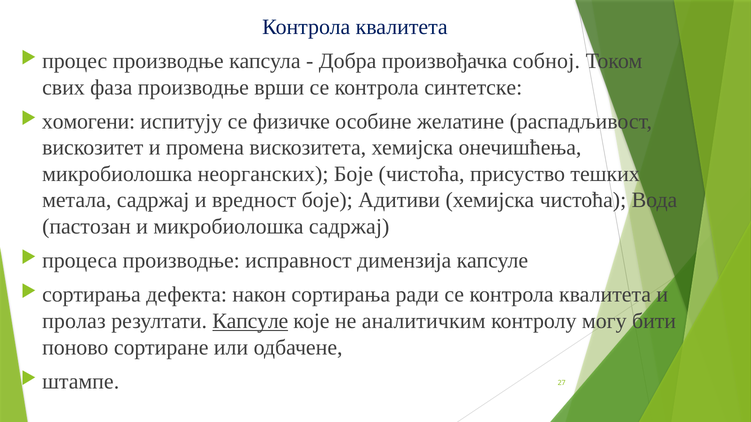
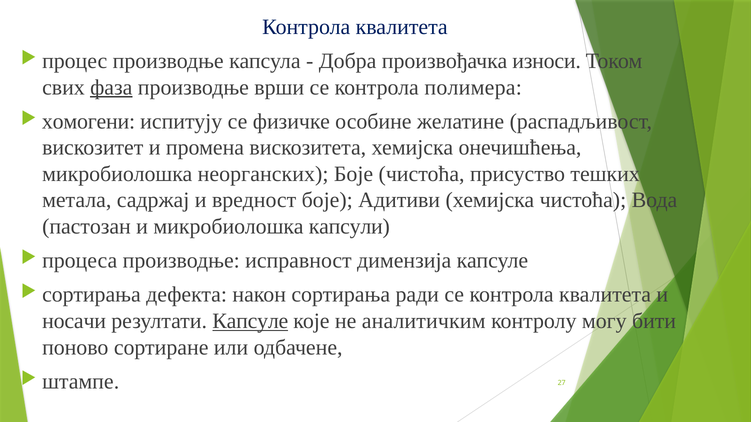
собној: собној -> износи (547, 61)
фаза underline: none -> present (111, 87)
синтетске: синтетске -> полимера (473, 87)
микробиолошка садржај: садржај -> капсули (349, 227)
пролаз: пролаз -> носачи (74, 321)
